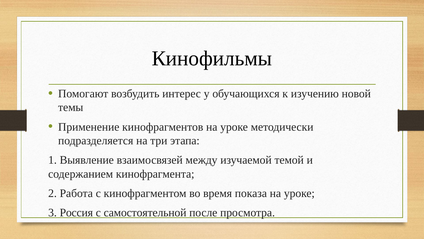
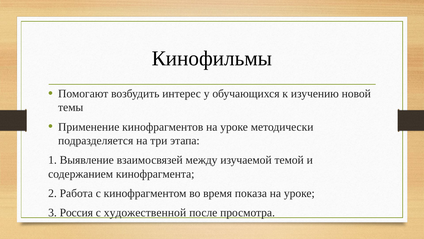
самостоятельной: самостоятельной -> художественной (145, 212)
